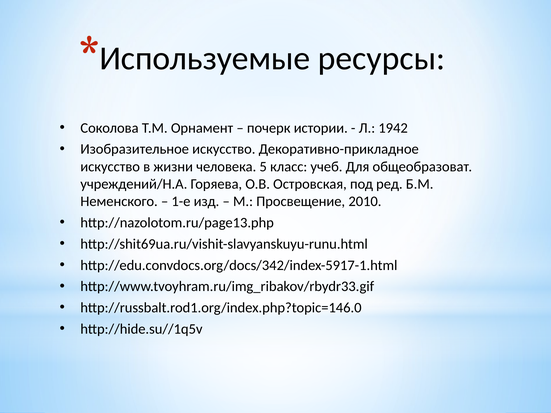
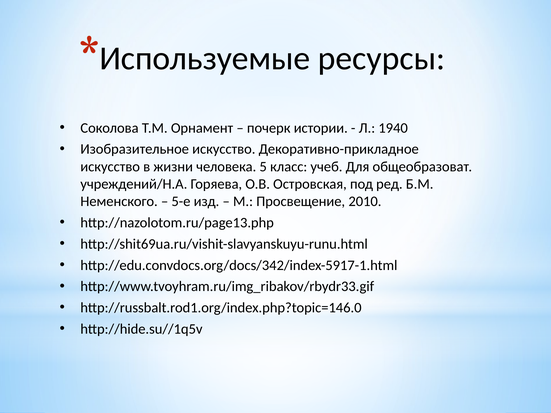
1942: 1942 -> 1940 (393, 128)
1-е: 1-е -> 5-е (181, 202)
